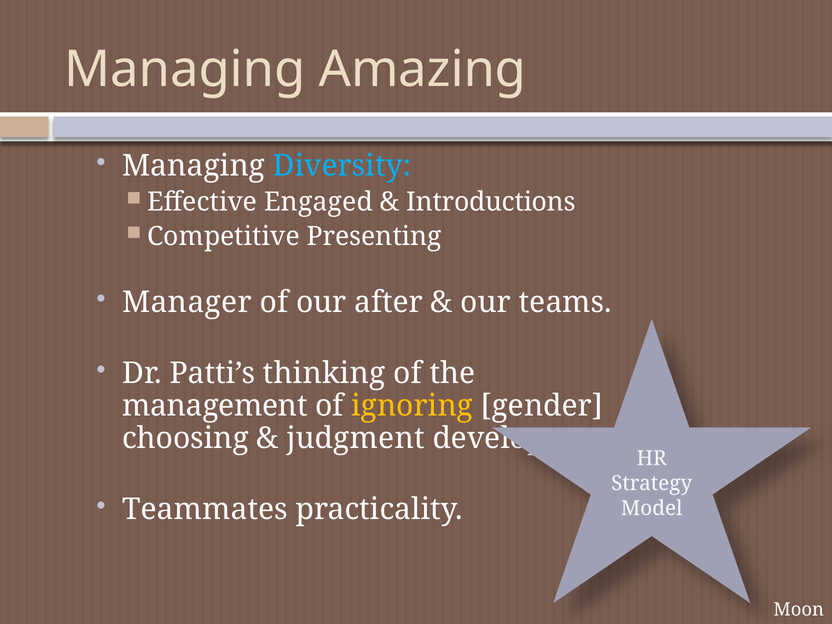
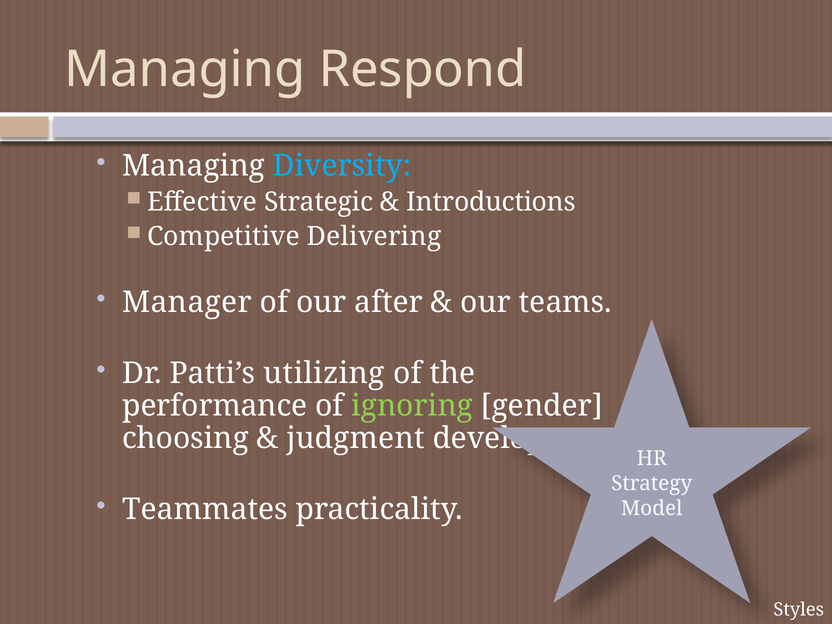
Amazing: Amazing -> Respond (423, 69)
Engaged: Engaged -> Strategic (319, 202)
Presenting: Presenting -> Delivering (374, 237)
thinking: thinking -> utilizing (324, 373)
management: management -> performance (215, 406)
ignoring colour: yellow -> light green (412, 406)
Moon: Moon -> Styles (799, 610)
